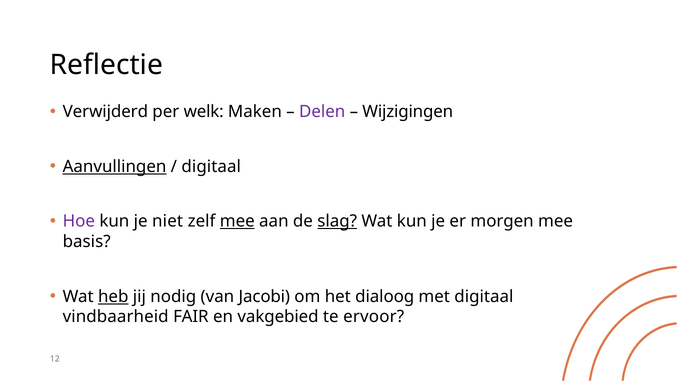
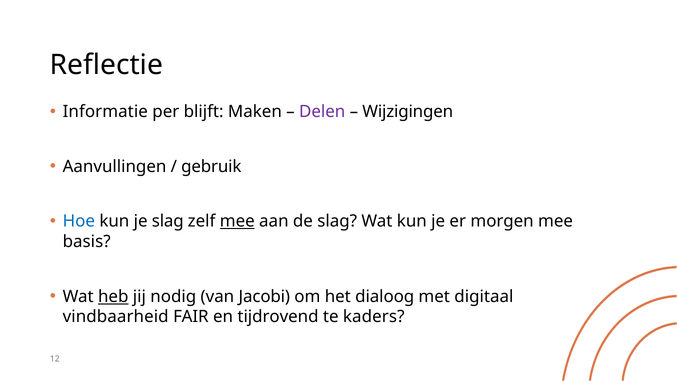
Verwijderd: Verwijderd -> Informatie (105, 112)
welk: welk -> blijft (204, 112)
Aanvullingen underline: present -> none (115, 167)
digitaal: digitaal -> gebruik (211, 167)
Hoe colour: purple -> blue (79, 221)
je niet: niet -> slag (168, 221)
slag underline: present -> none (337, 221)
vakgebied: vakgebied -> tijdrovend (278, 317)
ervoor: ervoor -> kaders (374, 317)
